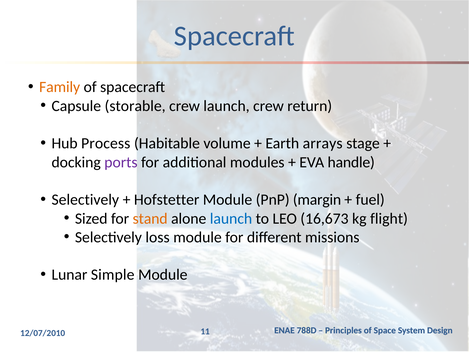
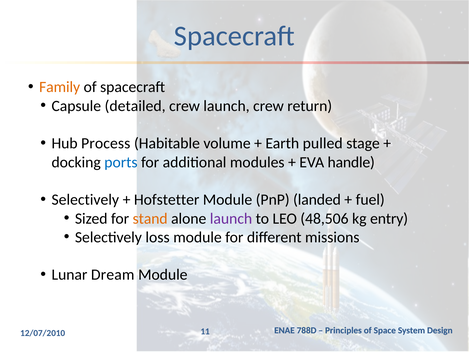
storable: storable -> detailed (135, 106)
arrays: arrays -> pulled (323, 143)
ports colour: purple -> blue (121, 162)
margin: margin -> landed (317, 200)
launch colour: blue -> purple (231, 218)
16,673: 16,673 -> 48,506 (324, 218)
flight: flight -> entry (389, 218)
Simple: Simple -> Dream (113, 275)
